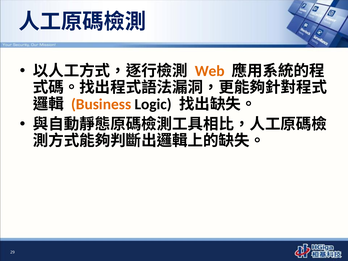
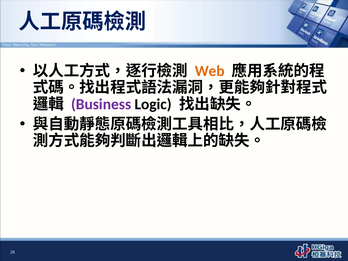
Business colour: orange -> purple (101, 104)
